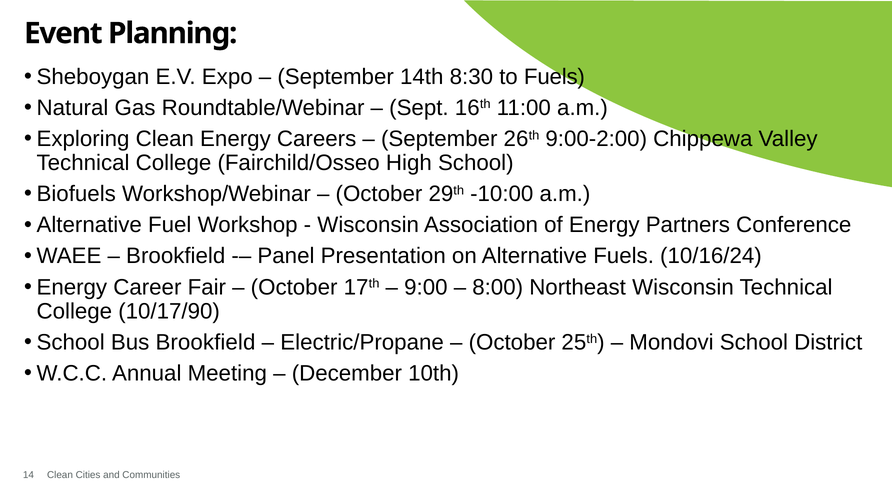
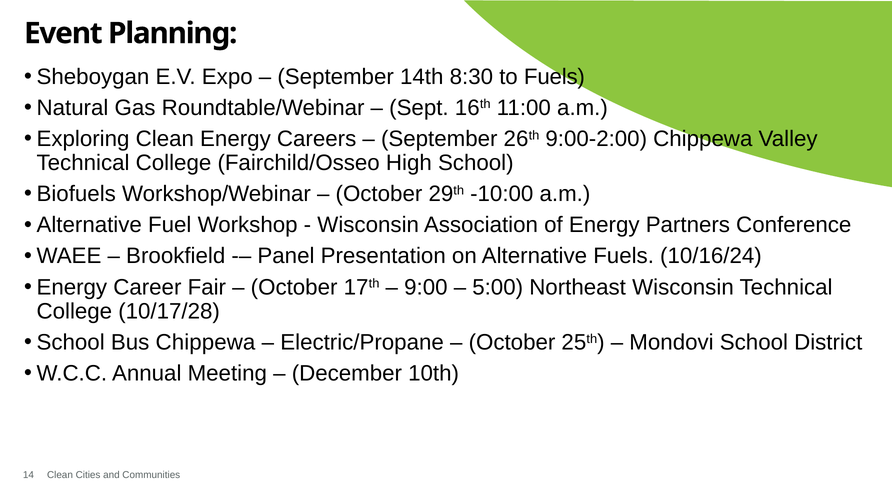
8:00: 8:00 -> 5:00 (498, 287)
10/17/90: 10/17/90 -> 10/17/28 (169, 311)
Bus Brookfield: Brookfield -> Chippewa (205, 342)
